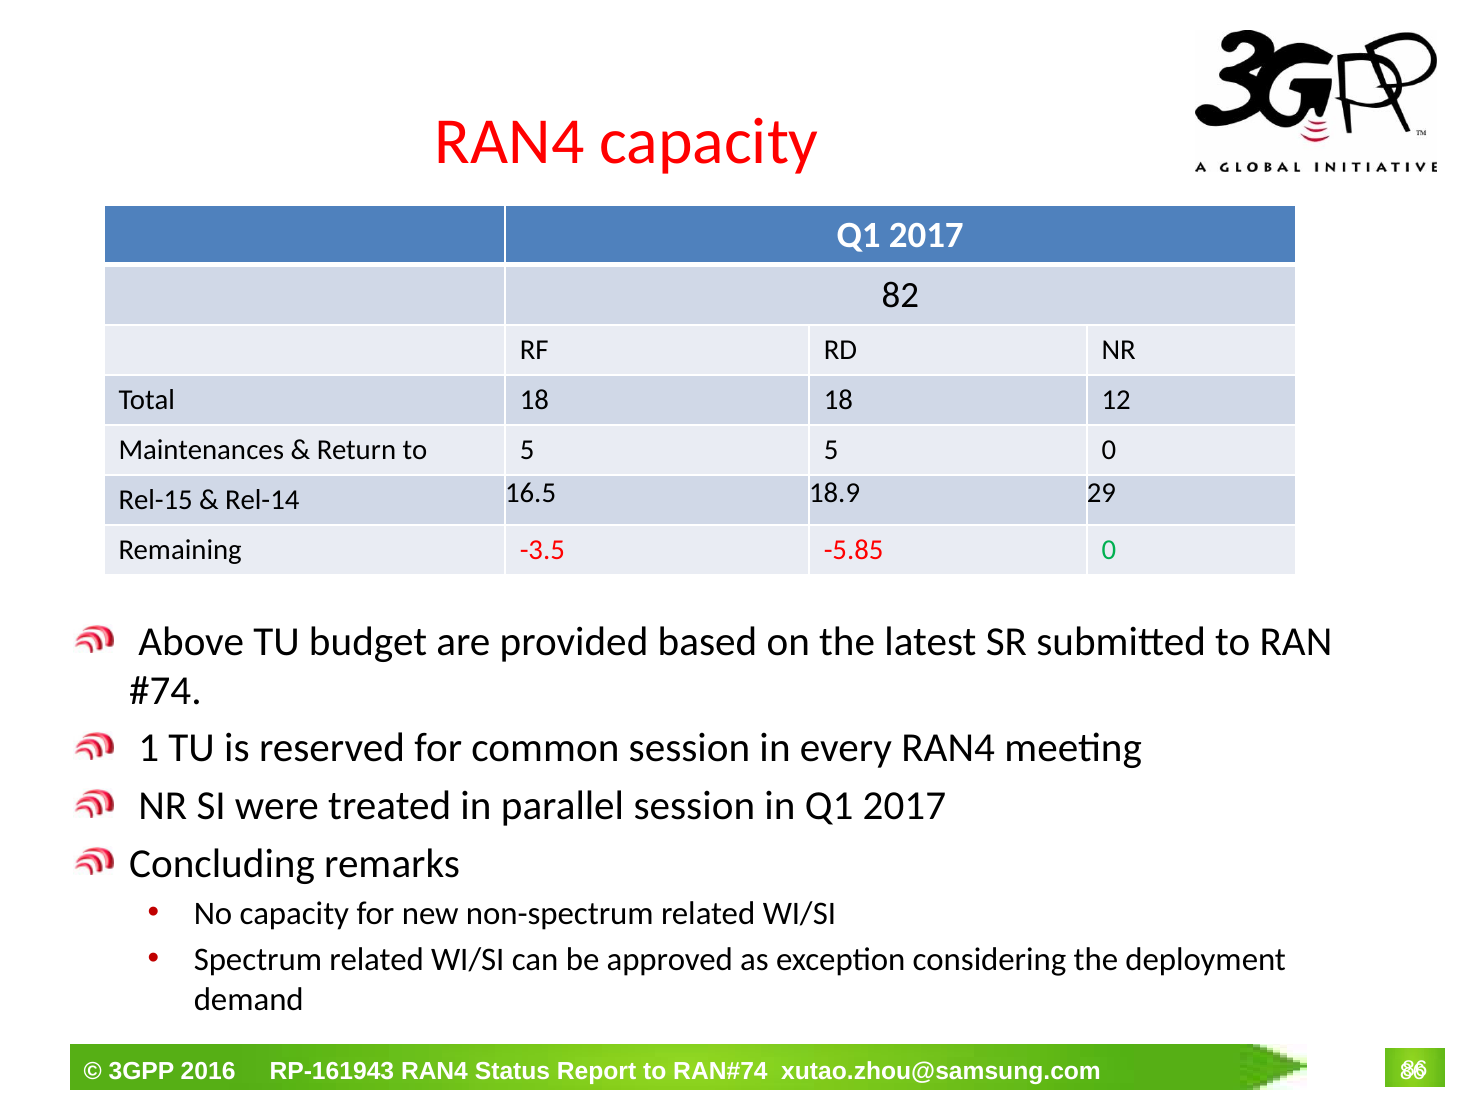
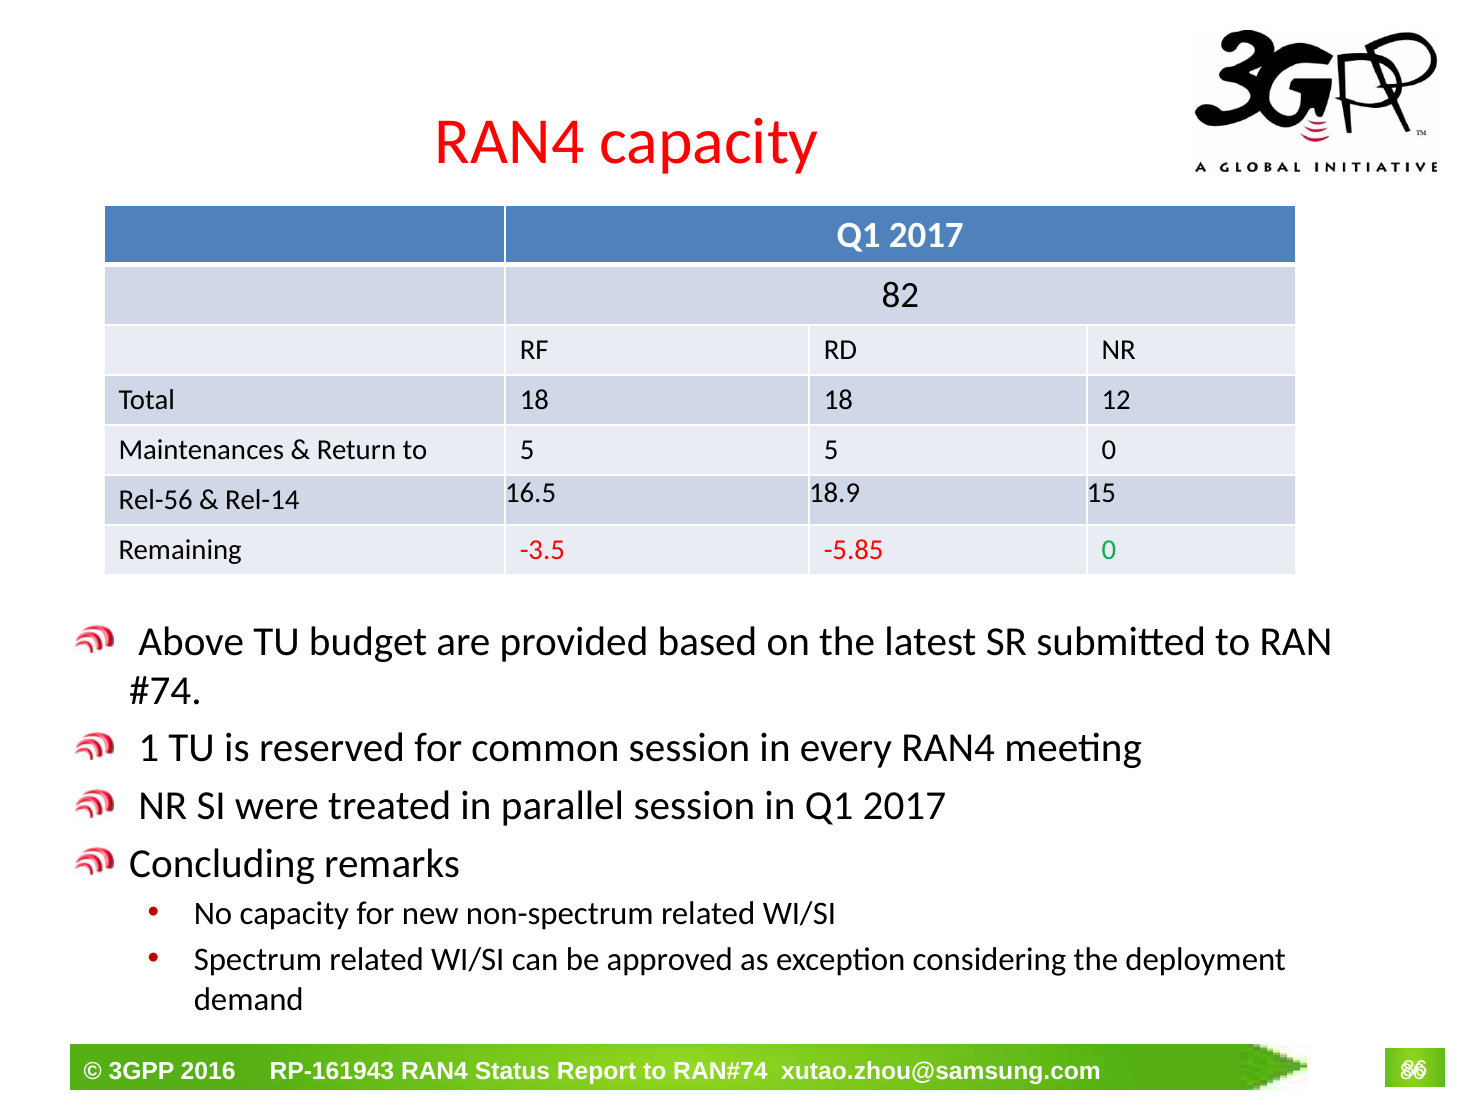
Rel-15: Rel-15 -> Rel-56 (156, 500)
29: 29 -> 15 (1101, 493)
